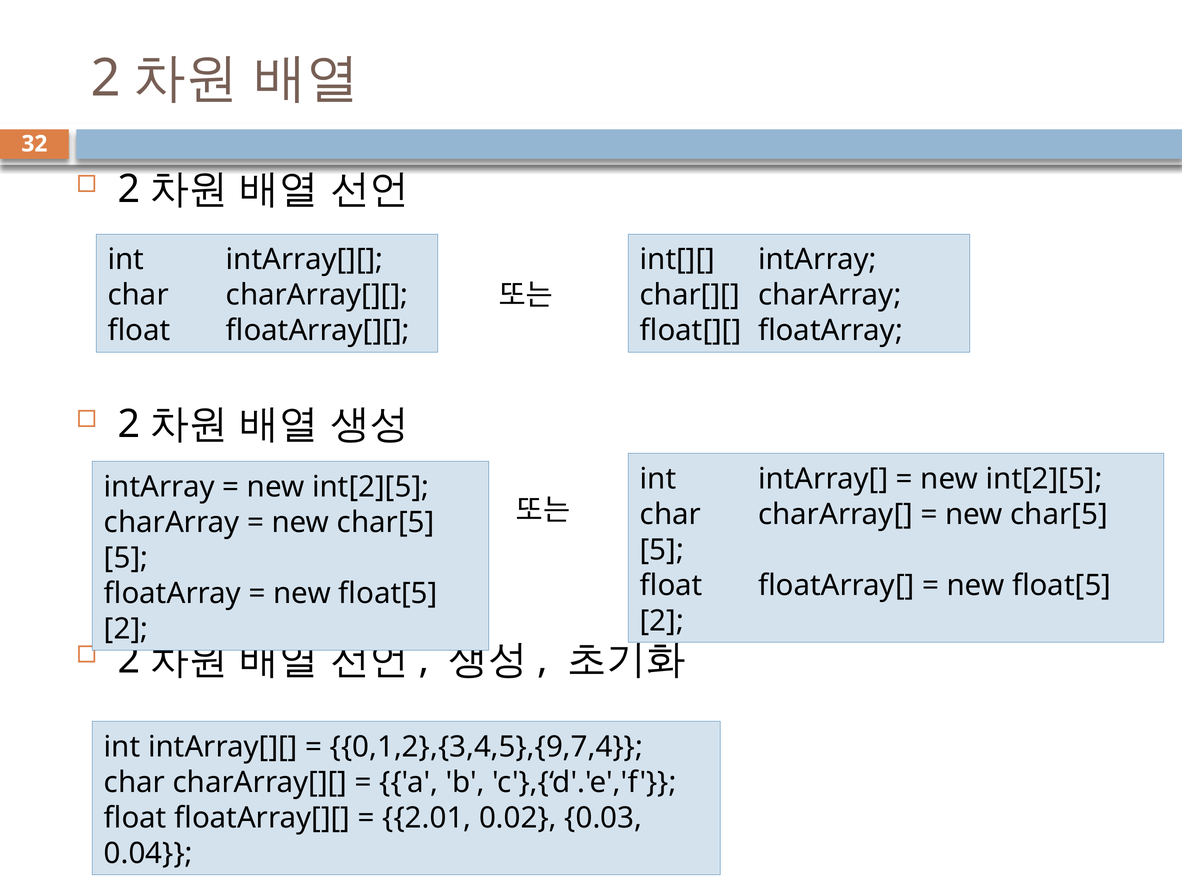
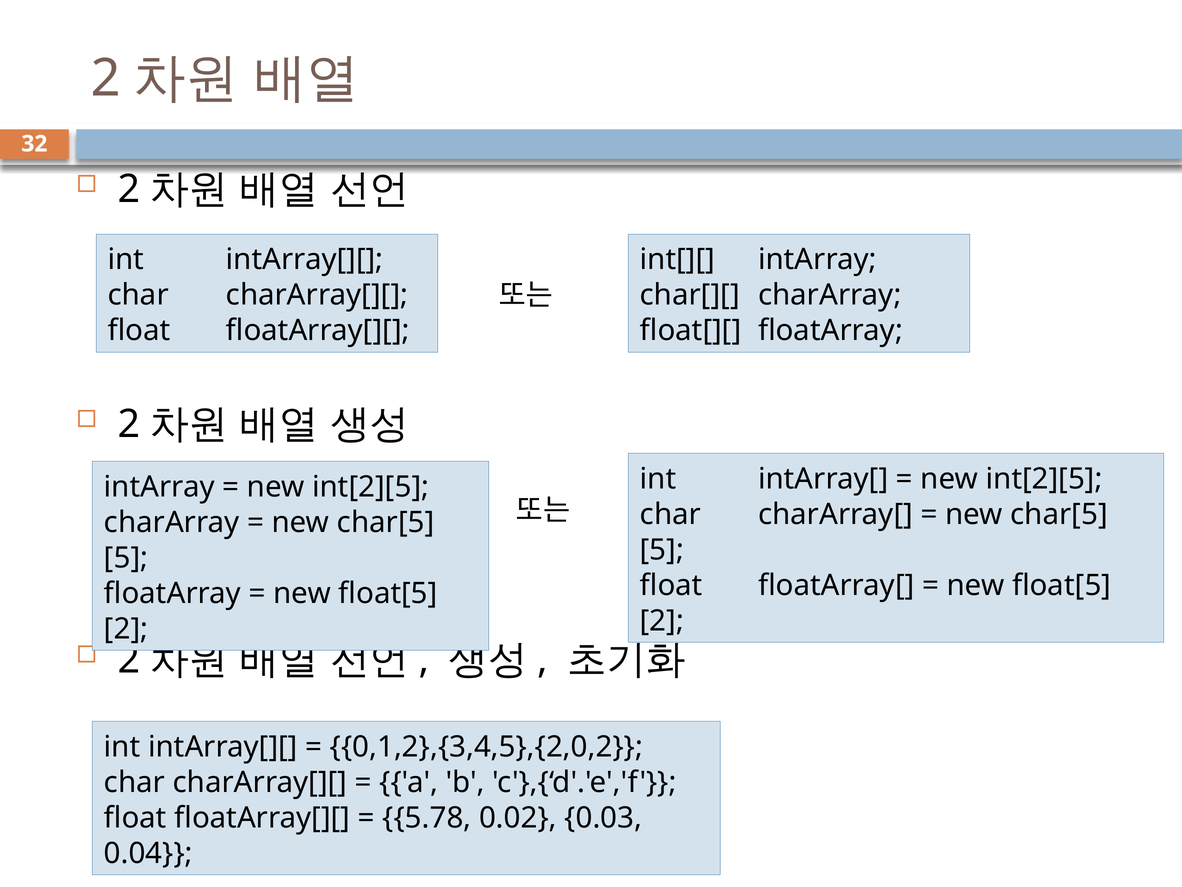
0,1,2},{3,4,5},{9,7,4: 0,1,2},{3,4,5},{9,7,4 -> 0,1,2},{3,4,5},{2,0,2 (486, 747)
2.01: 2.01 -> 5.78 (427, 817)
